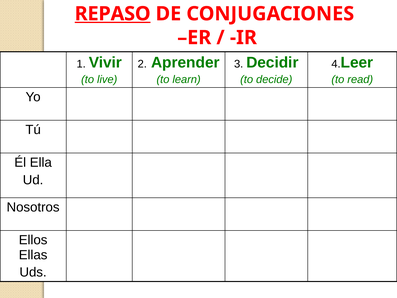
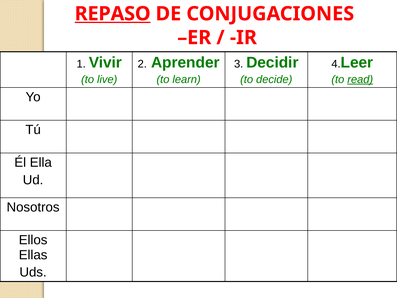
read underline: none -> present (360, 79)
